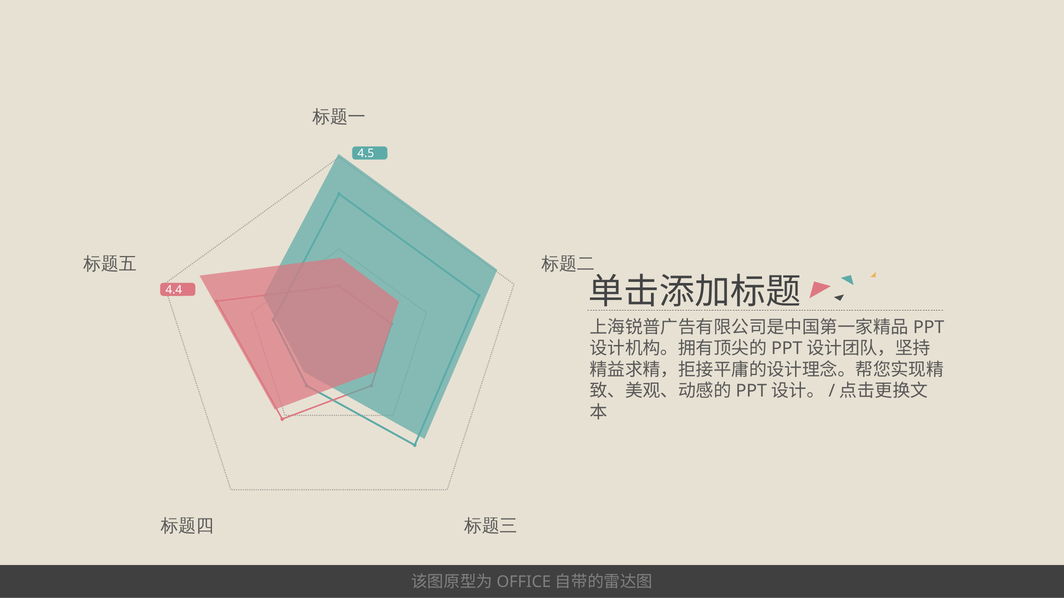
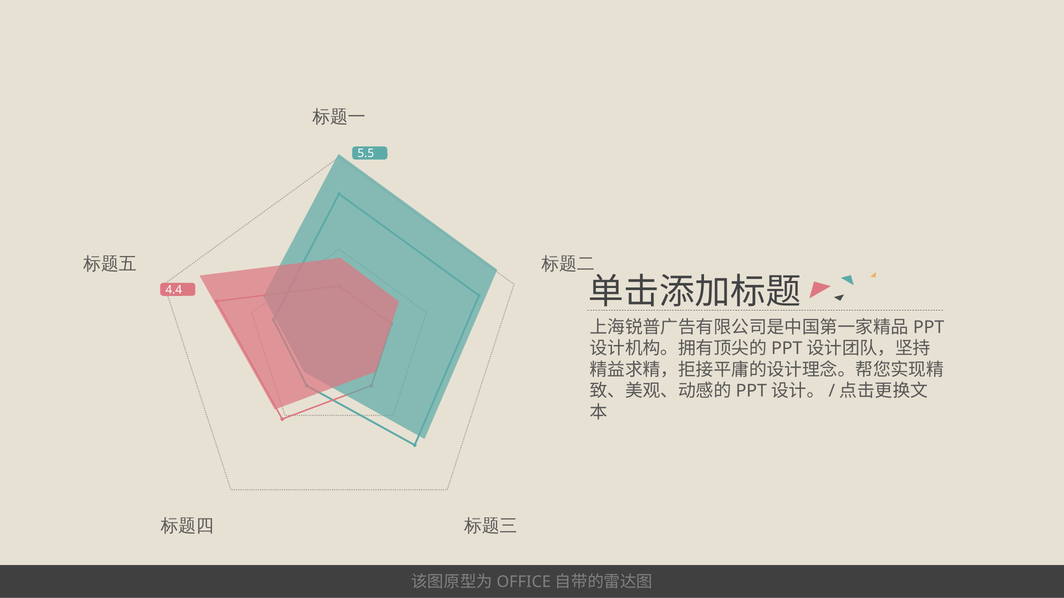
4.5: 4.5 -> 5.5 (366, 154)
